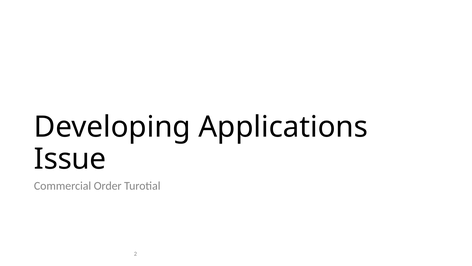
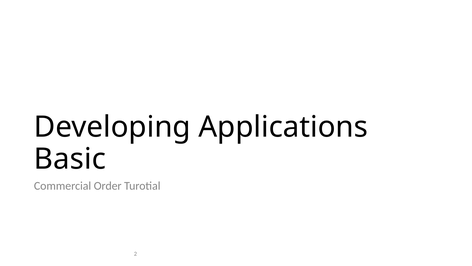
Issue: Issue -> Basic (70, 159)
